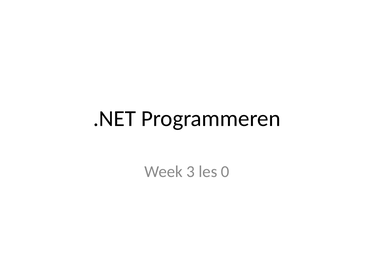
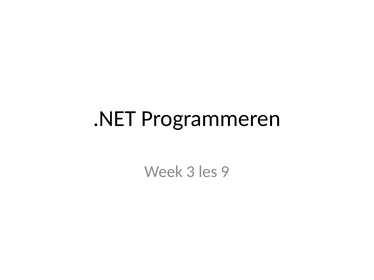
0: 0 -> 9 (225, 172)
